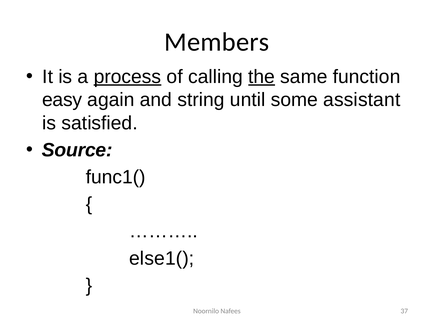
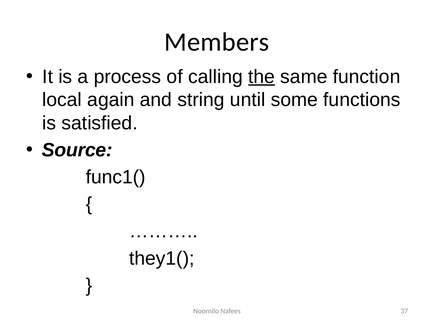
process underline: present -> none (128, 77)
easy: easy -> local (62, 100)
assistant: assistant -> functions (362, 100)
else1(: else1( -> they1( (162, 258)
